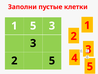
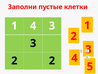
1 5: 5 -> 4 (33, 26)
5: 5 -> 2 (52, 60)
